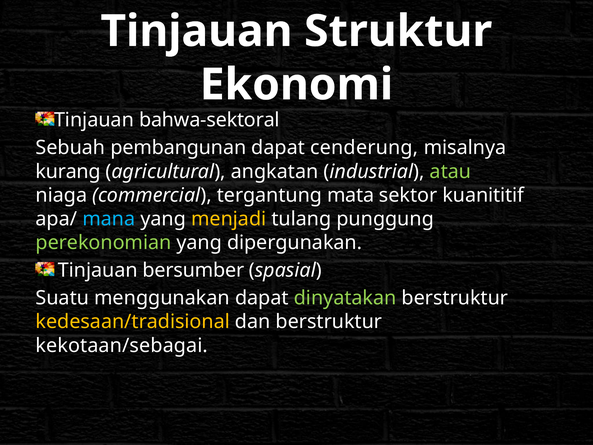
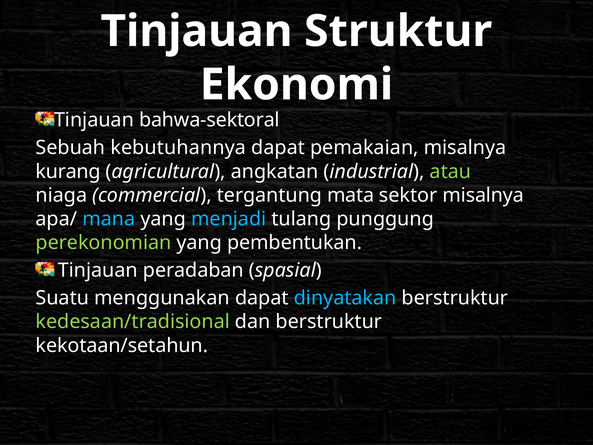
pembangunan: pembangunan -> kebutuhannya (178, 148)
cenderung: cenderung -> pemakaian (364, 148)
sektor kuanititif: kuanititif -> misalnya (483, 195)
menjadi colour: yellow -> light blue (229, 219)
dipergunakan: dipergunakan -> pembentukan (295, 243)
bersumber: bersumber -> peradaban (193, 270)
dinyatakan colour: light green -> light blue (345, 298)
kedesaan/tradisional colour: yellow -> light green (133, 322)
kekotaan/sebagai: kekotaan/sebagai -> kekotaan/setahun (122, 345)
